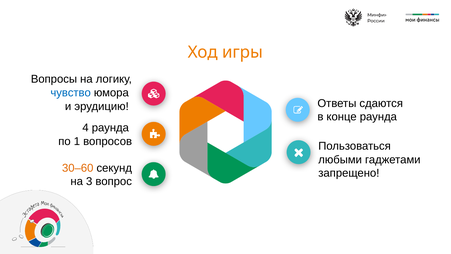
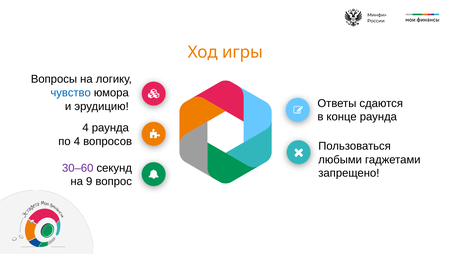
по 1: 1 -> 4 (77, 141)
30–60 colour: orange -> purple (78, 168)
3: 3 -> 9 (89, 181)
